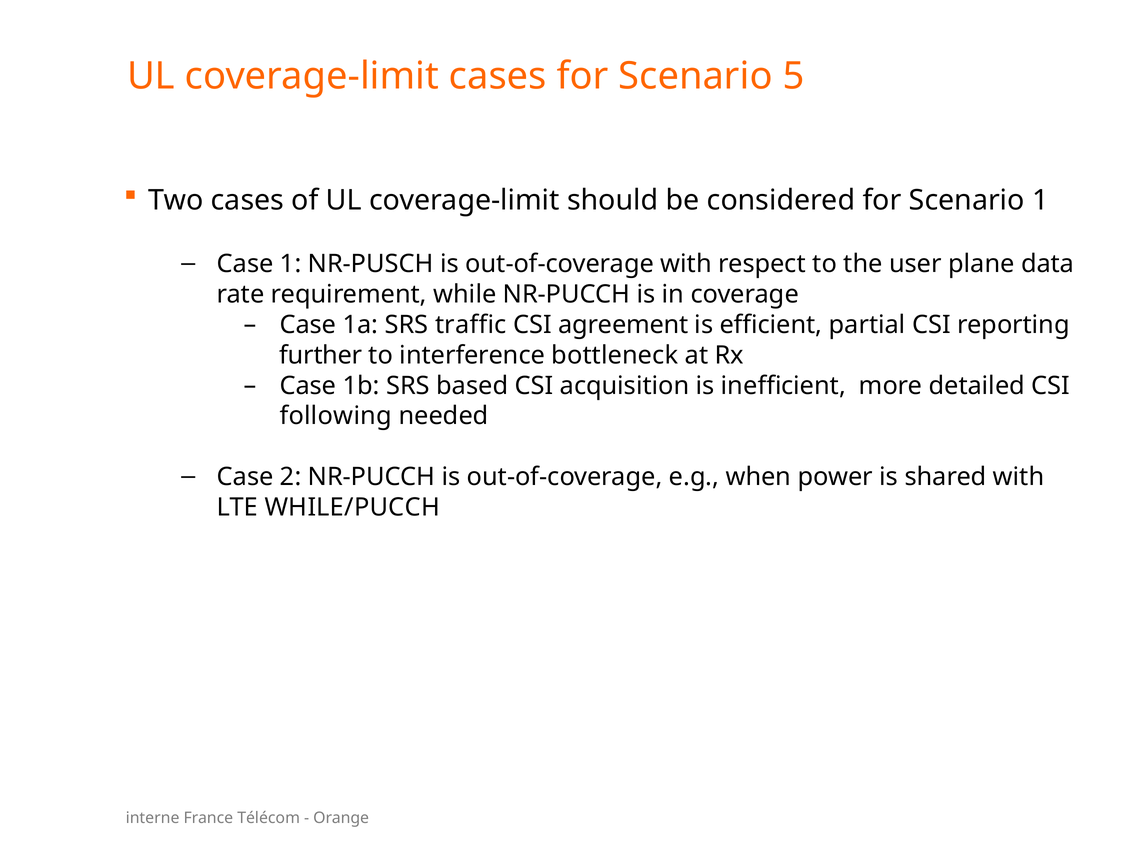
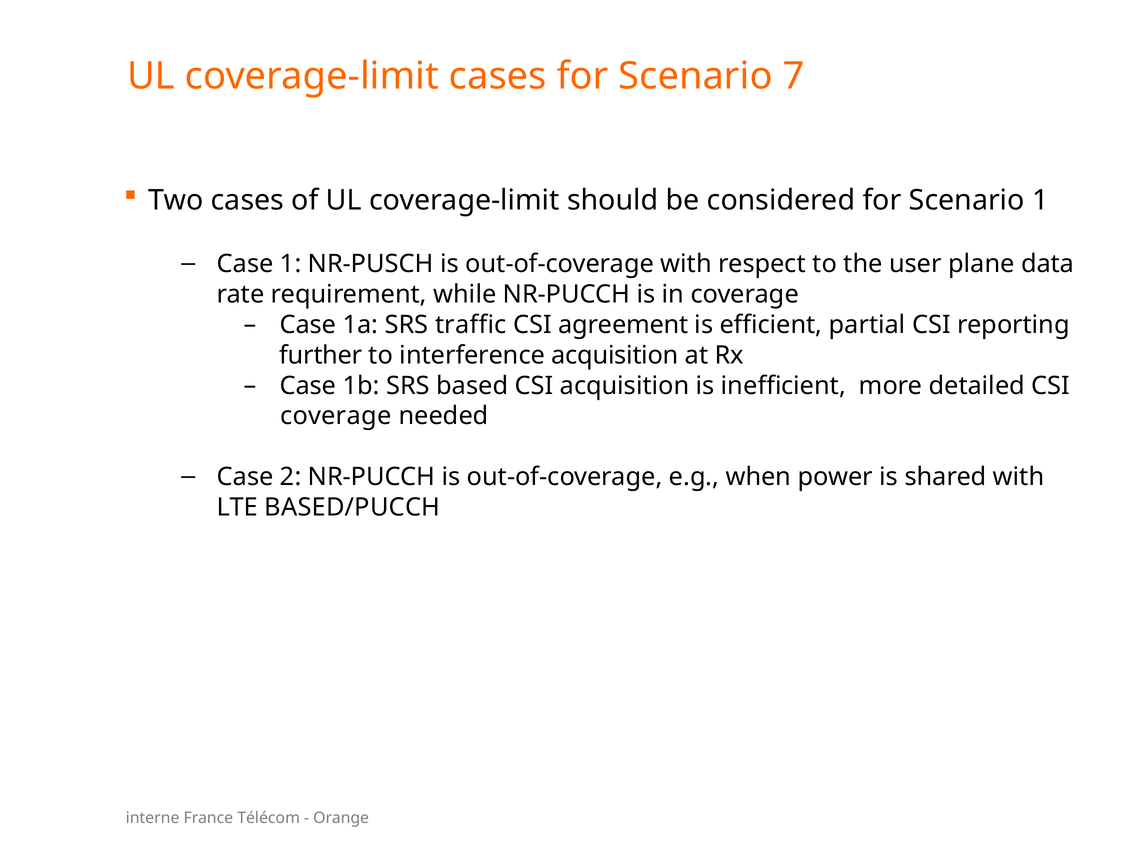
5: 5 -> 7 (794, 76)
interference bottleneck: bottleneck -> acquisition (615, 355)
following: following -> coverage (336, 416)
WHILE/PUCCH: WHILE/PUCCH -> BASED/PUCCH (352, 507)
